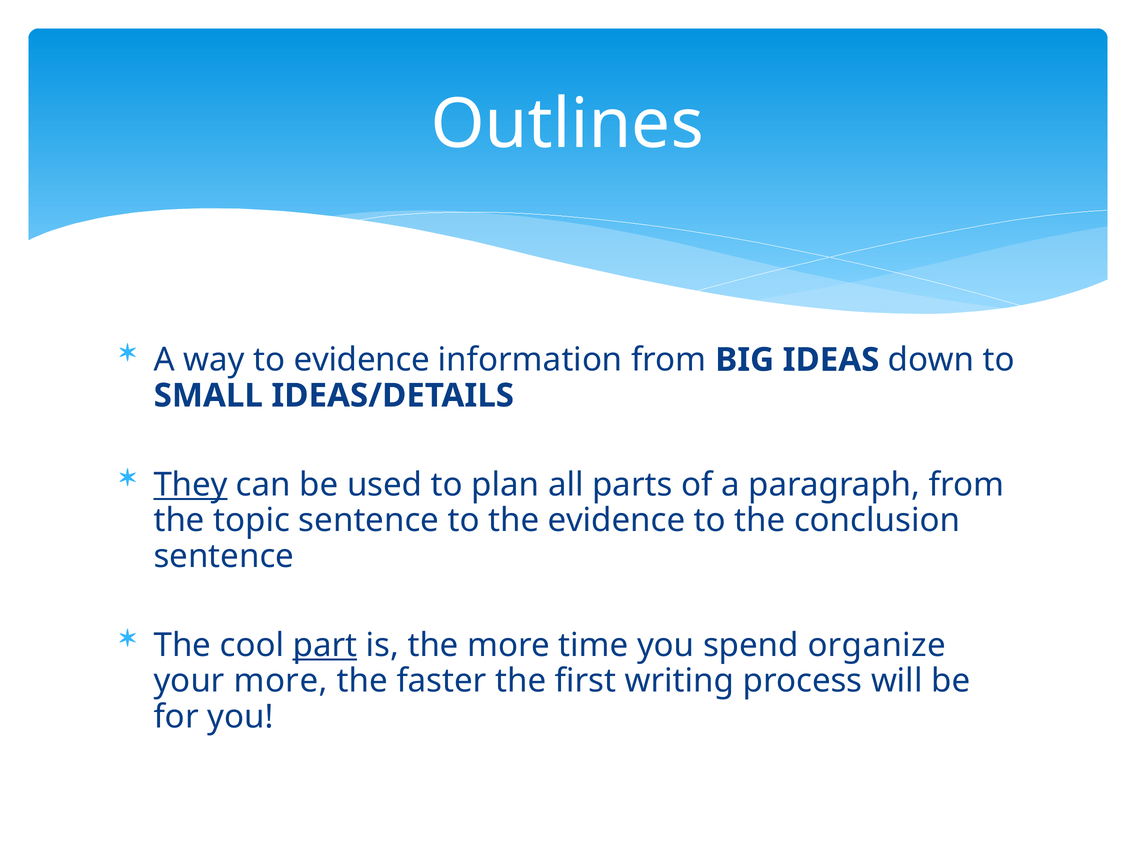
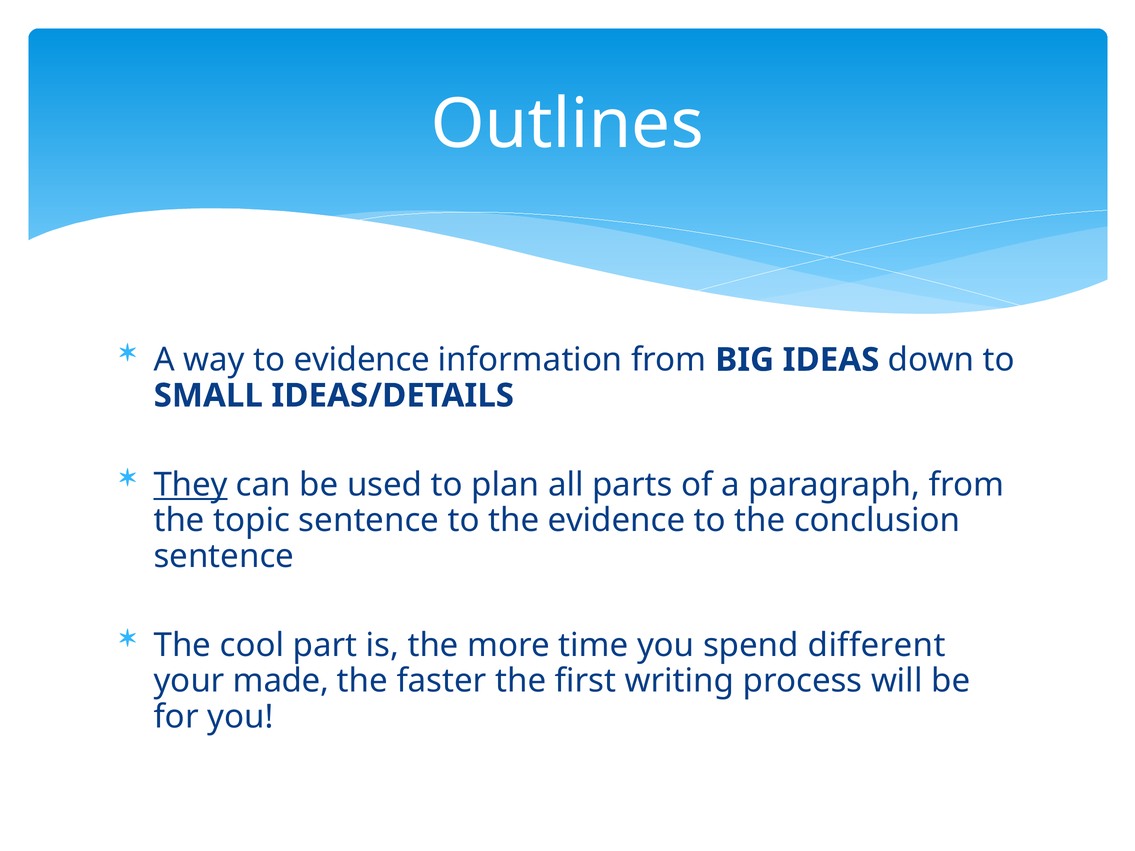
part underline: present -> none (325, 645)
organize: organize -> different (877, 645)
your more: more -> made (281, 681)
